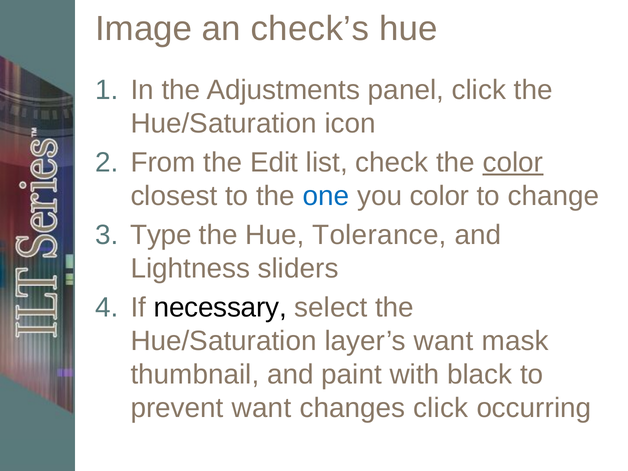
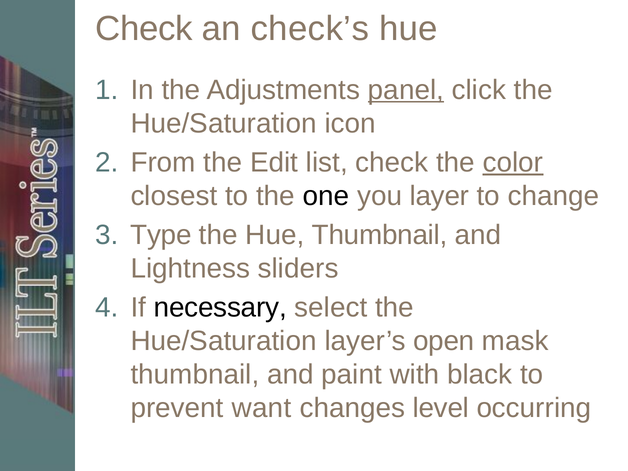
Image: Image -> Check (144, 29)
panel underline: none -> present (406, 90)
one colour: blue -> black (326, 196)
you color: color -> layer (440, 196)
Hue Tolerance: Tolerance -> Thumbnail (380, 235)
layer’s want: want -> open (444, 341)
changes click: click -> level (441, 408)
